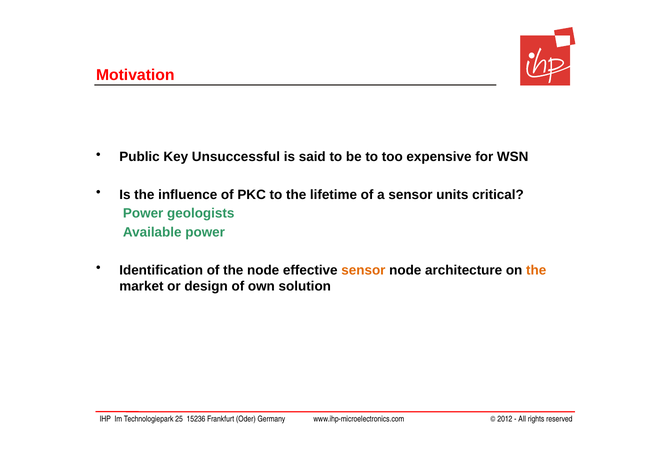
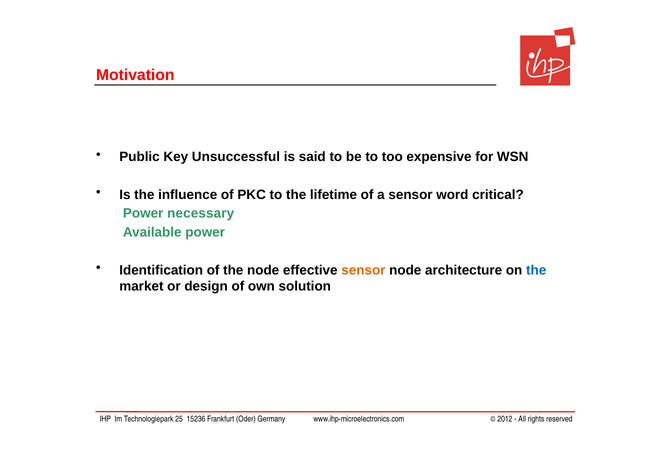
units: units -> word (452, 194)
geologists: geologists -> necessary (201, 213)
the colour: orange -> blue (536, 270)
